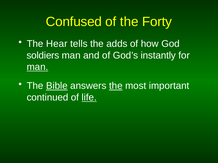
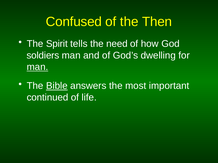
Forty: Forty -> Then (157, 22)
Hear: Hear -> Spirit (57, 44)
adds: adds -> need (117, 44)
instantly: instantly -> dwelling (158, 56)
the underline: present -> none (116, 86)
life underline: present -> none (89, 98)
